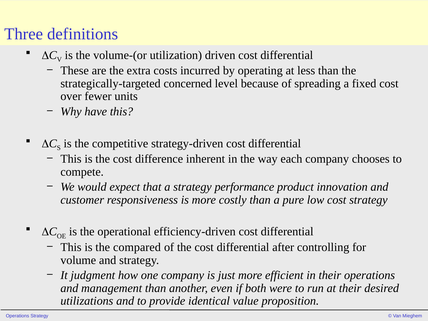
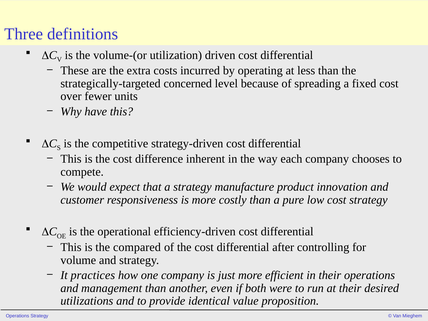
performance: performance -> manufacture (244, 187)
judgment: judgment -> practices (93, 275)
